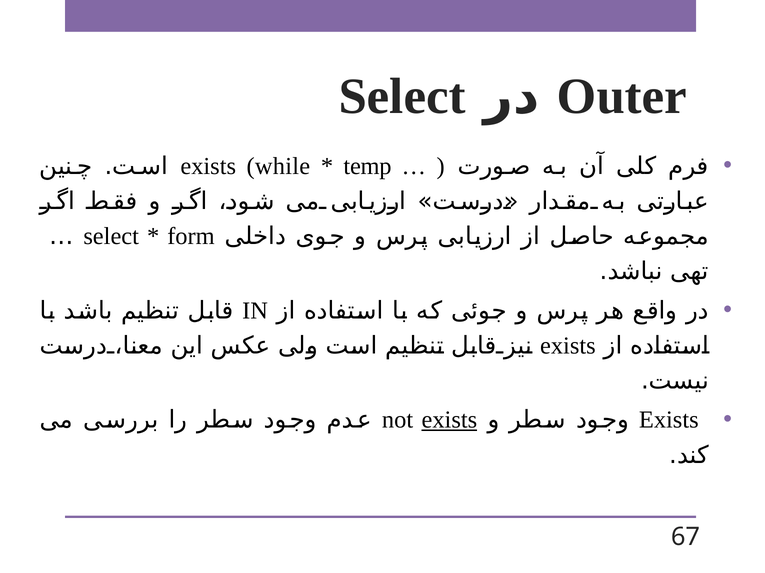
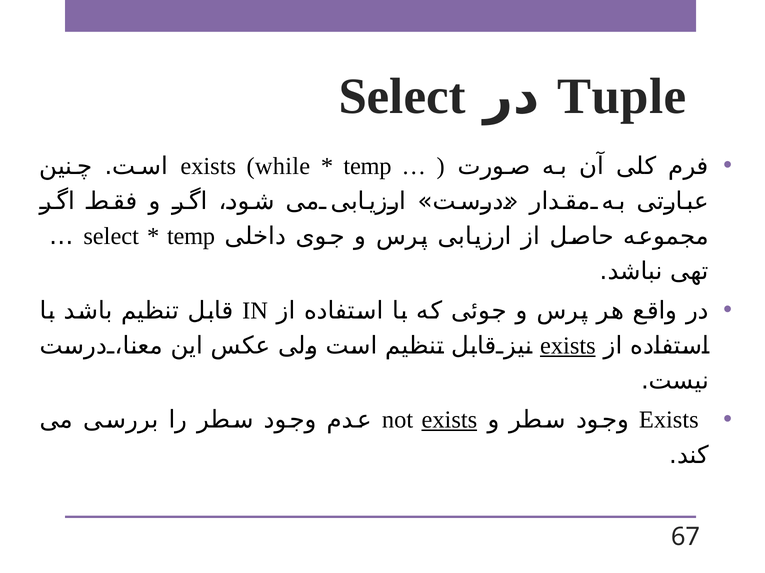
Outer: Outer -> Tuple (622, 97)
form: form -> temp (191, 237)
exists underline: none -> present (568, 346)
